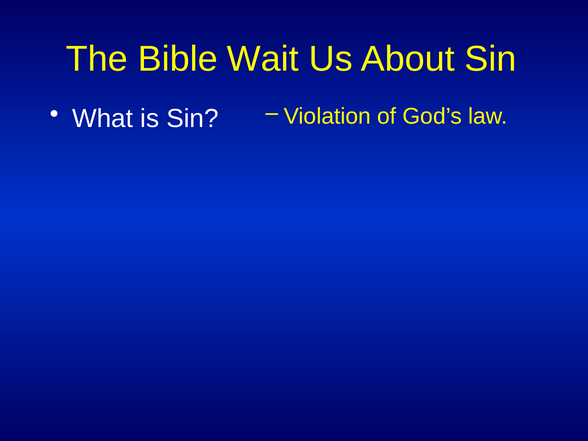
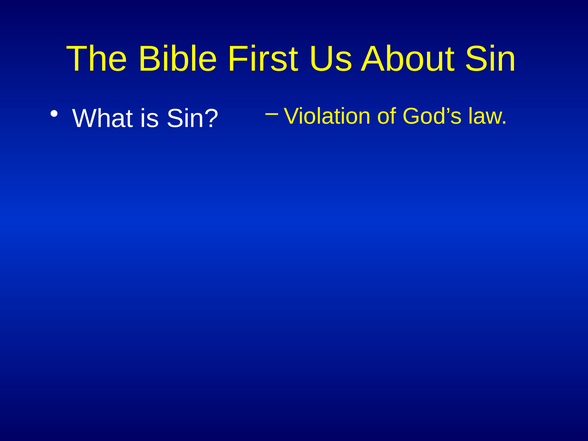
Wait: Wait -> First (263, 59)
